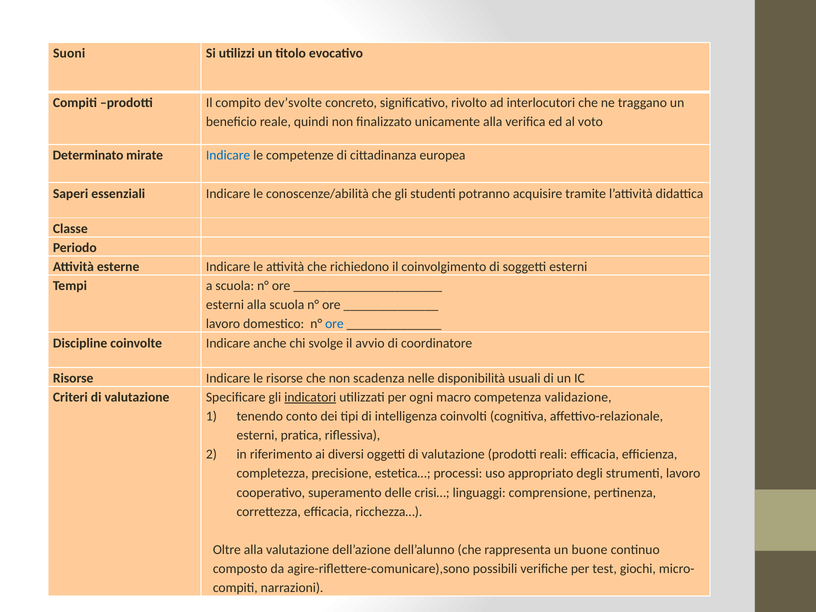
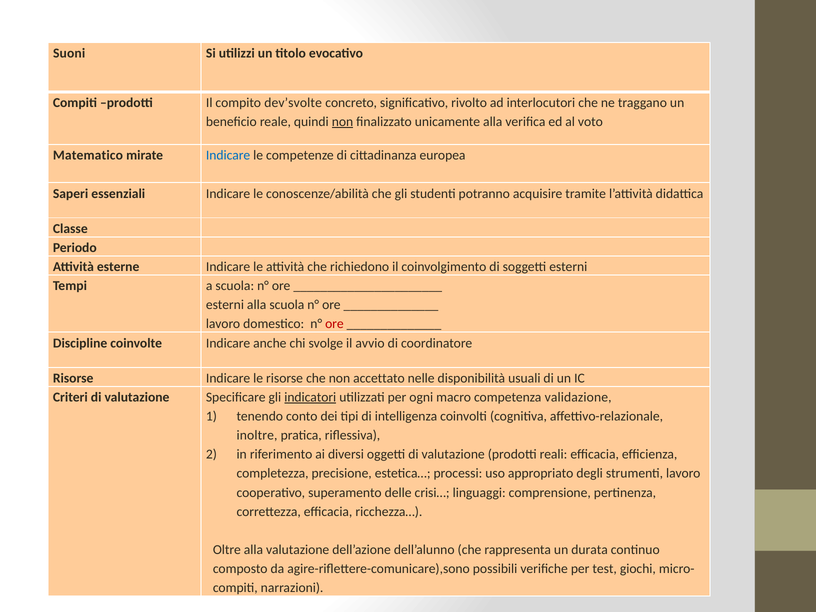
non underline: none -> present (342, 122)
Determinato: Determinato -> Matematico (88, 155)
ore colour: blue -> red (334, 324)
scadenza: scadenza -> accettato (379, 378)
esterni: esterni -> inoltre (257, 435)
buone: buone -> durata (590, 550)
